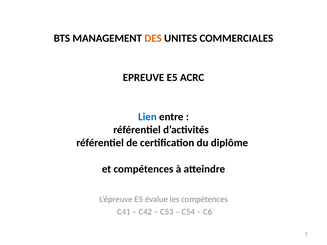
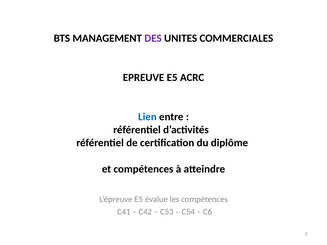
DES colour: orange -> purple (153, 38)
